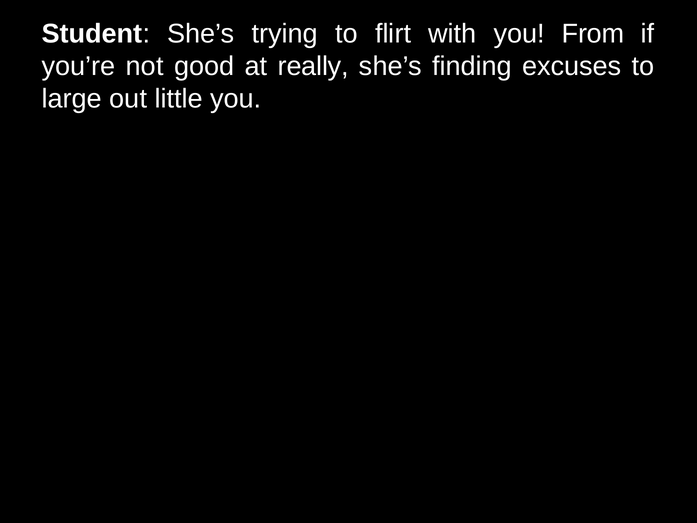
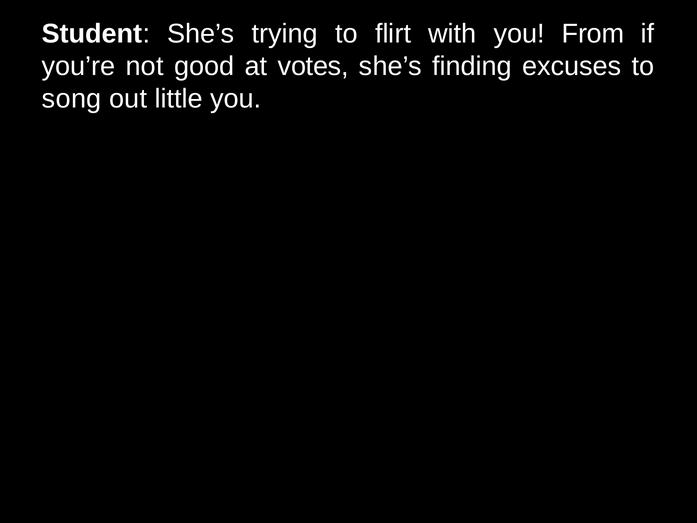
really: really -> votes (313, 66)
large: large -> song (72, 99)
